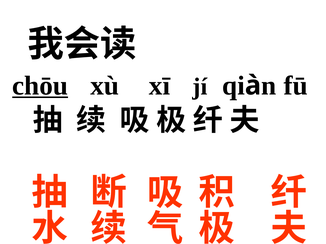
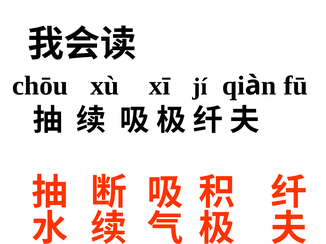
chōu underline: present -> none (40, 86)
